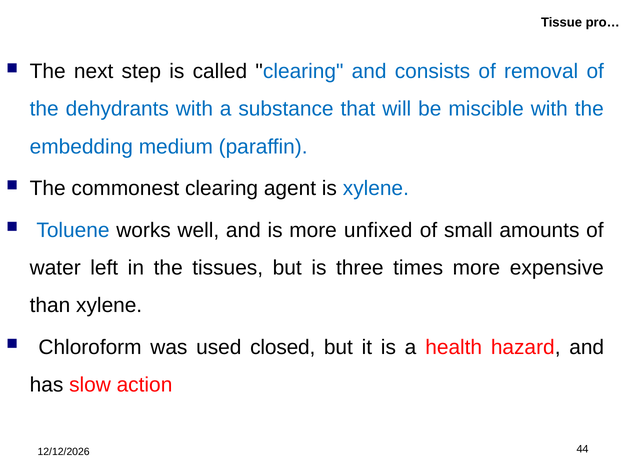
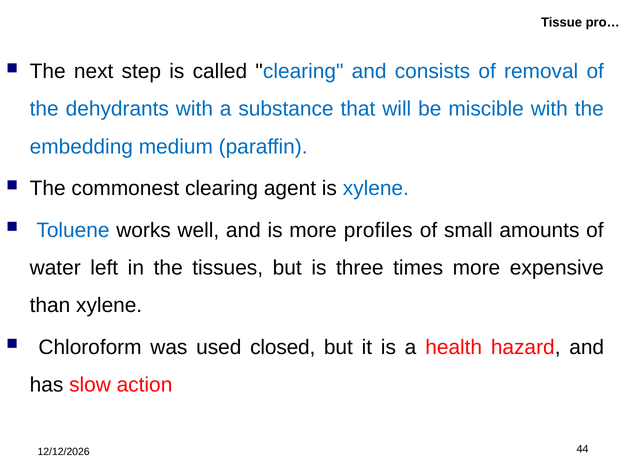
unfixed: unfixed -> profiles (378, 230)
